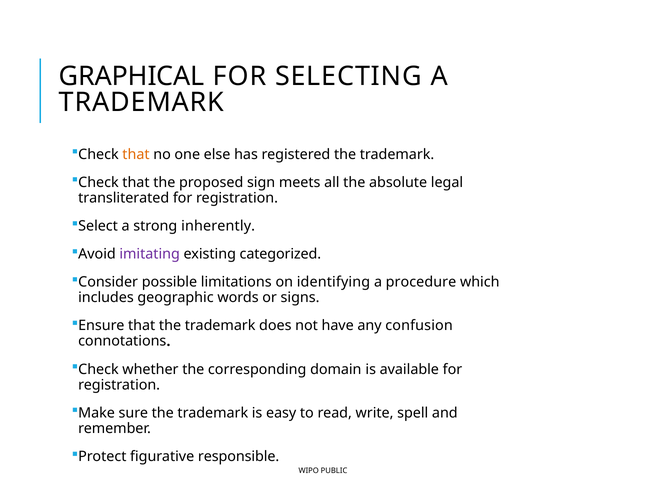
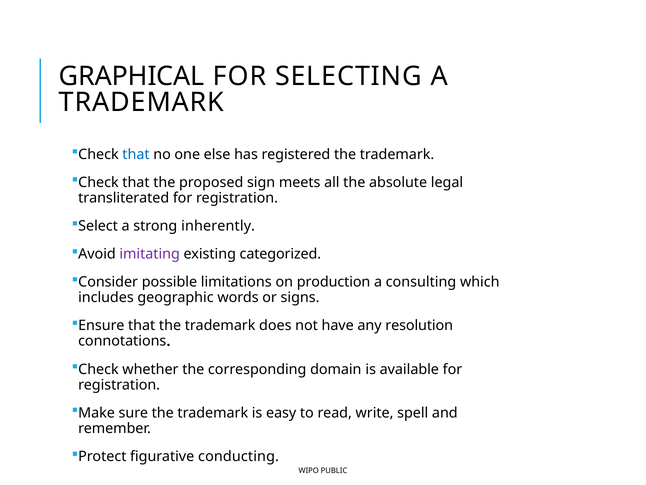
that colour: orange -> blue (136, 154)
identifying: identifying -> production (334, 282)
procedure: procedure -> consulting (421, 282)
confusion: confusion -> resolution (419, 325)
responsible: responsible -> conducting (239, 456)
